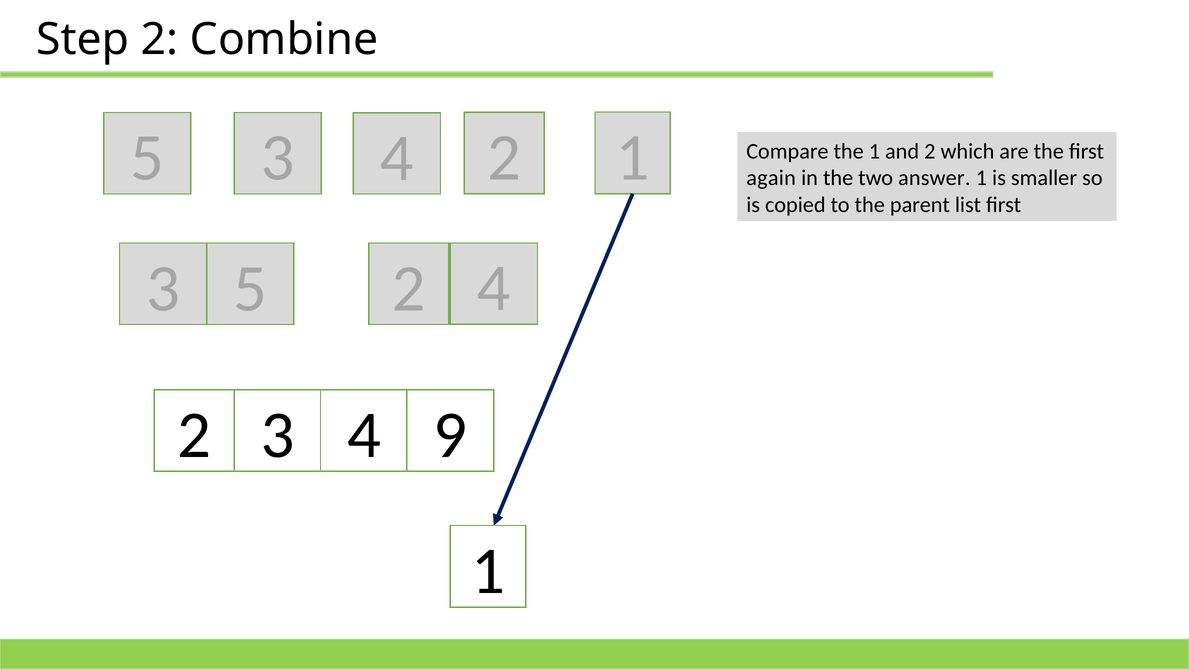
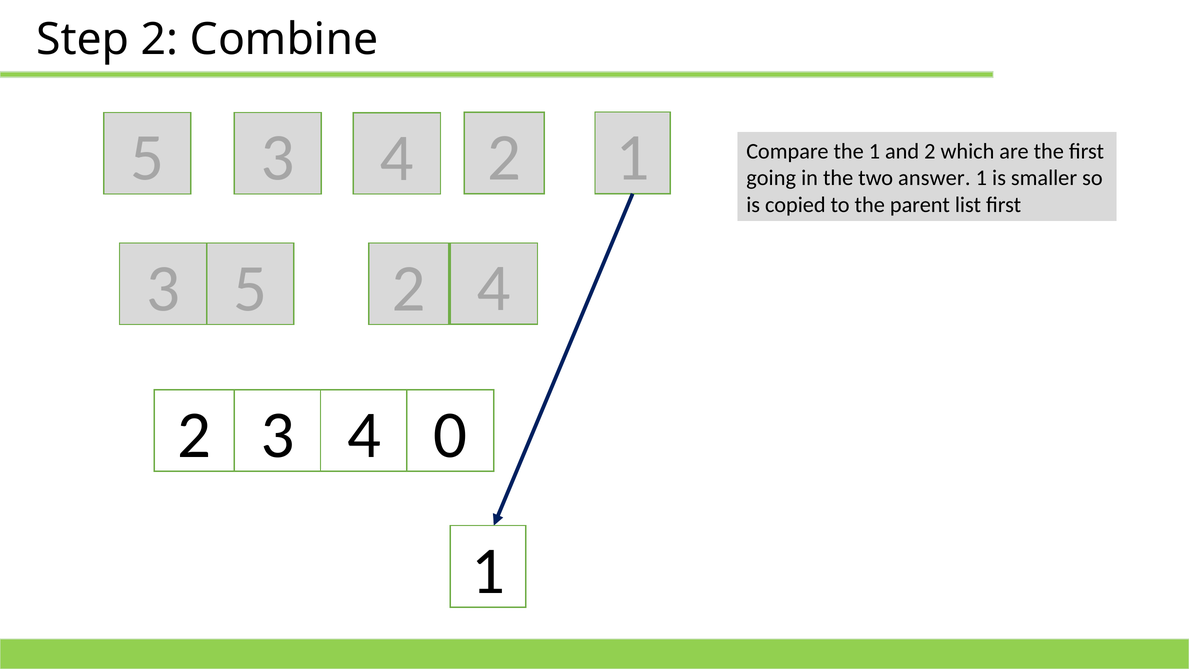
again: again -> going (771, 178)
9: 9 -> 0 (450, 435)
